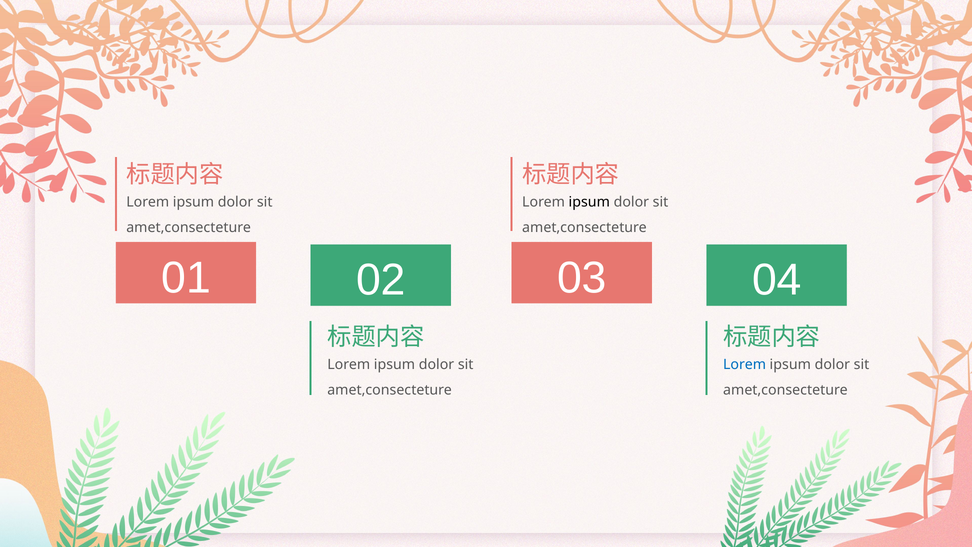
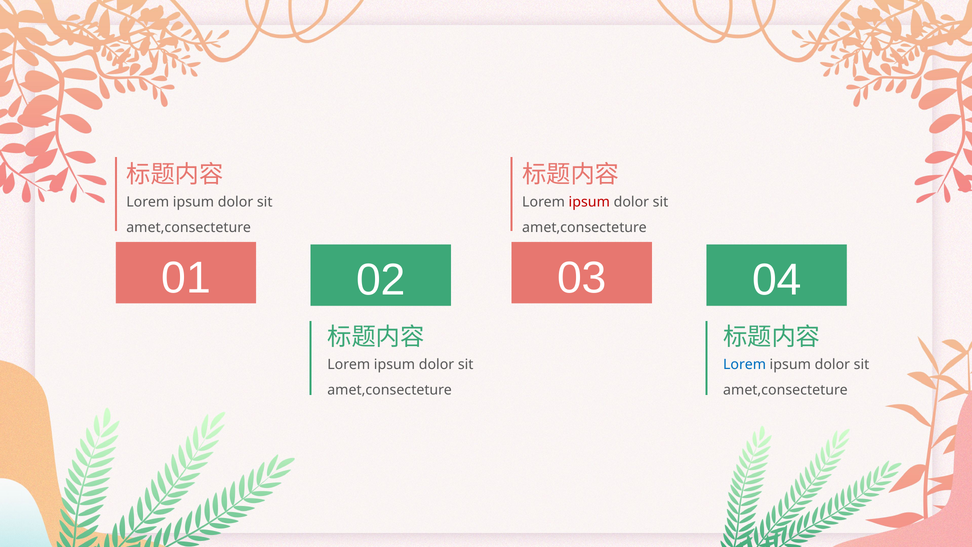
ipsum colour: black -> red (589, 202)
